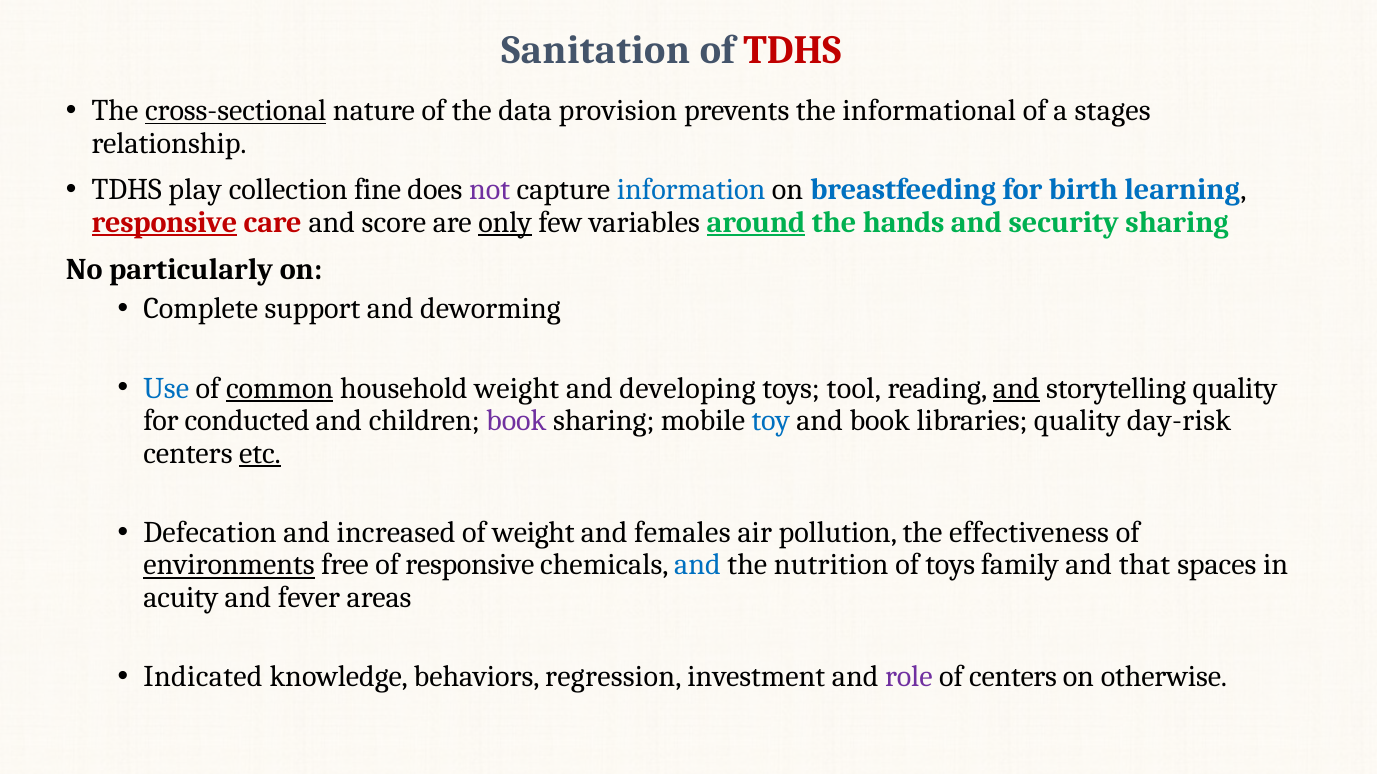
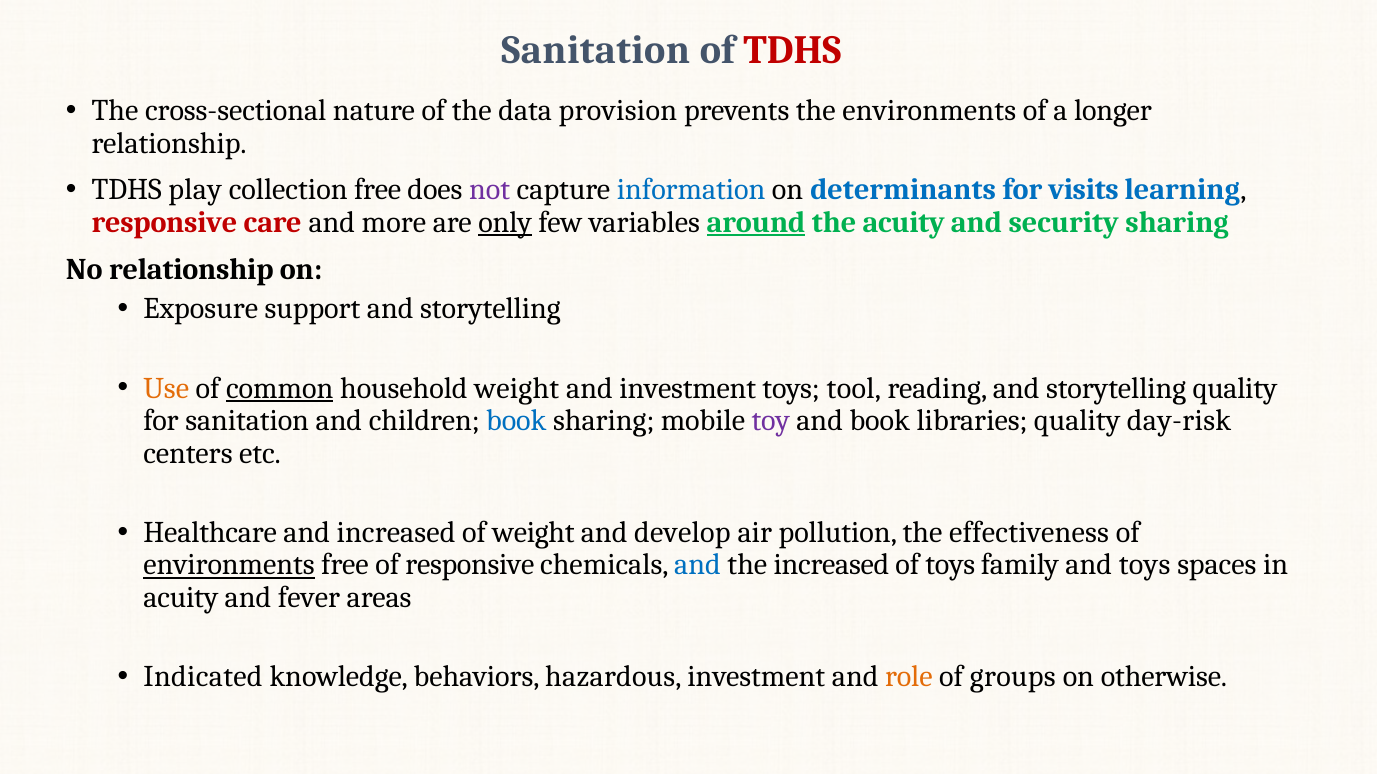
cross-sectional underline: present -> none (236, 111)
the informational: informational -> environments (929, 111)
stages: stages -> longer (1113, 111)
collection fine: fine -> free (378, 190)
breastfeeding: breastfeeding -> determinants (903, 190)
birth: birth -> visits (1084, 190)
responsive underline: present -> none (164, 223)
score: score -> more (394, 223)
the hands: hands -> acuity (904, 223)
No particularly: particularly -> relationship (191, 269)
Complete: Complete -> Exposure (201, 309)
support and deworming: deworming -> storytelling (490, 309)
Use colour: blue -> orange (166, 389)
and developing: developing -> investment (688, 389)
and underline: present -> none (1016, 389)
for conducted: conducted -> sanitation (247, 421)
book colour: purple -> blue (516, 421)
toy colour: blue -> purple (771, 421)
etc underline: present -> none (260, 454)
Defecation: Defecation -> Healthcare (210, 533)
females: females -> develop (682, 533)
the nutrition: nutrition -> increased (831, 565)
and that: that -> toys (1145, 565)
regression: regression -> hazardous (613, 677)
role colour: purple -> orange (909, 677)
of centers: centers -> groups (1013, 677)
